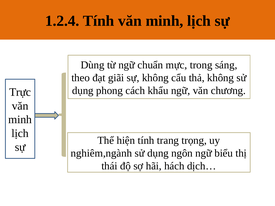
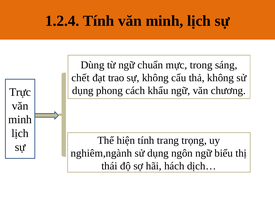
theo: theo -> chết (81, 78)
giãi: giãi -> trao (116, 78)
